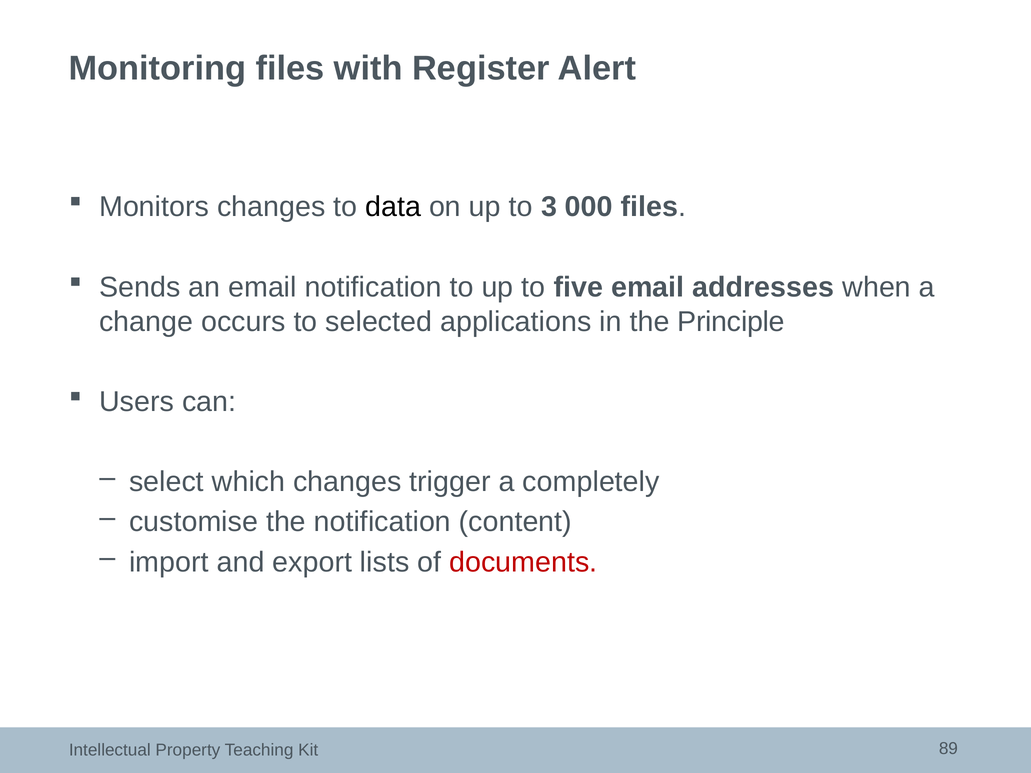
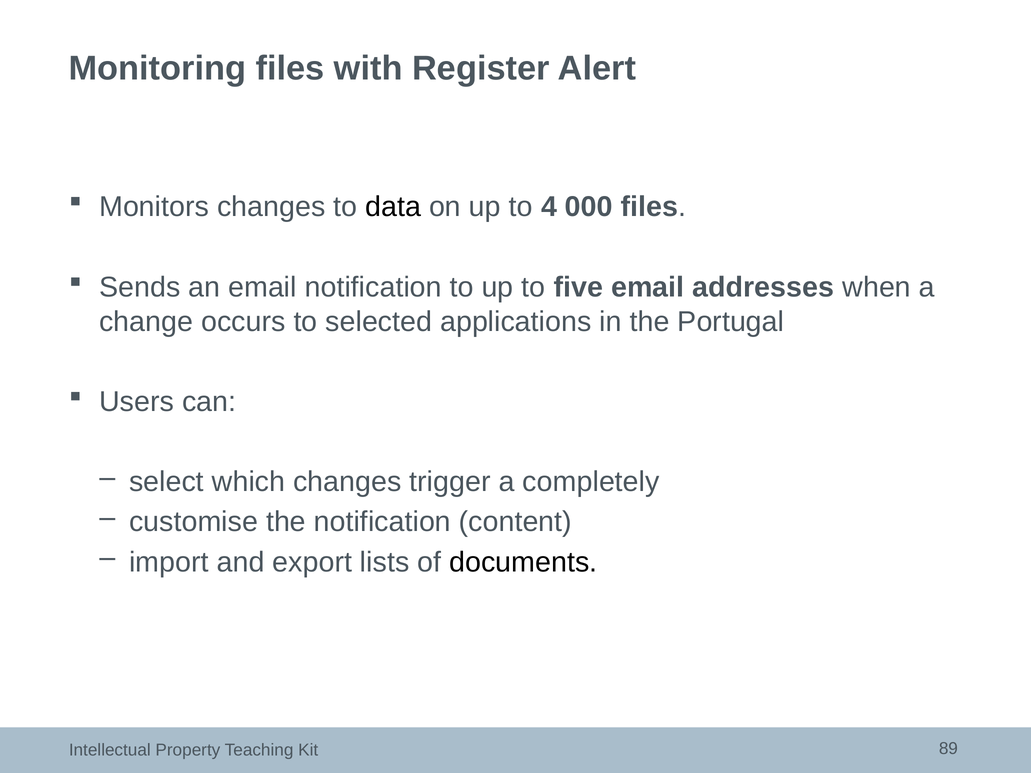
3: 3 -> 4 (549, 207)
Principle: Principle -> Portugal (731, 322)
documents colour: red -> black (523, 562)
